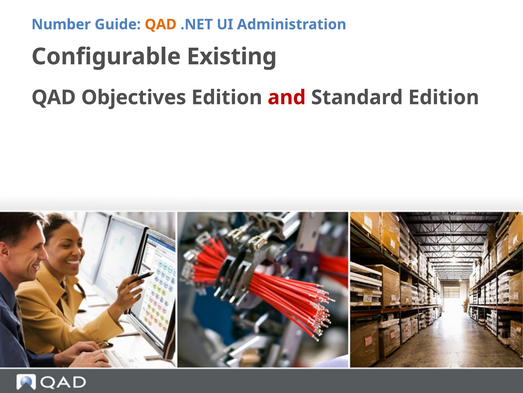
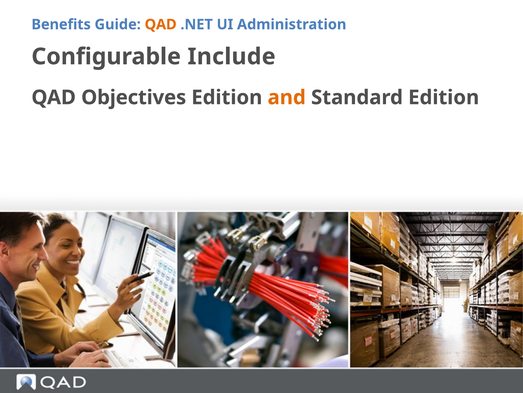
Number: Number -> Benefits (61, 24)
Existing: Existing -> Include (232, 57)
and colour: red -> orange (287, 97)
